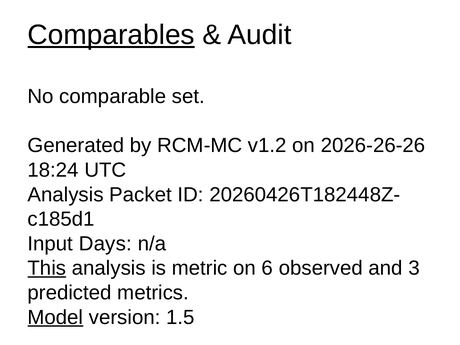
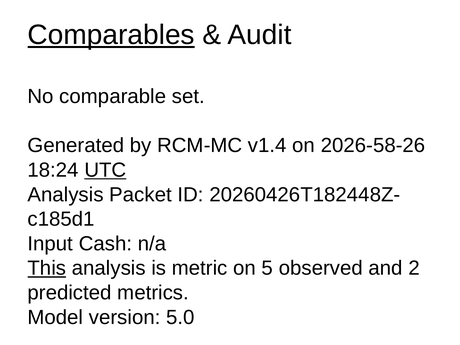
v1.2: v1.2 -> v1.4 (267, 146)
2026-26-26: 2026-26-26 -> 2026-58-26 (373, 146)
UTC underline: none -> present (105, 170)
Days: Days -> Cash (105, 244)
6: 6 -> 5 (267, 268)
3: 3 -> 2 (414, 268)
Model underline: present -> none (55, 317)
1.5: 1.5 -> 5.0 (180, 317)
